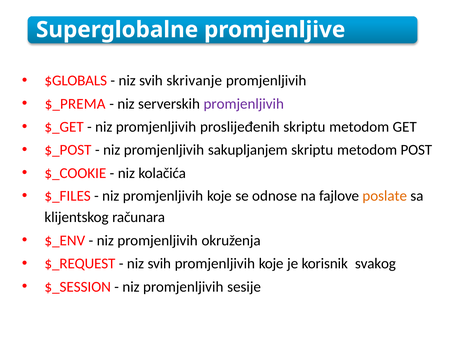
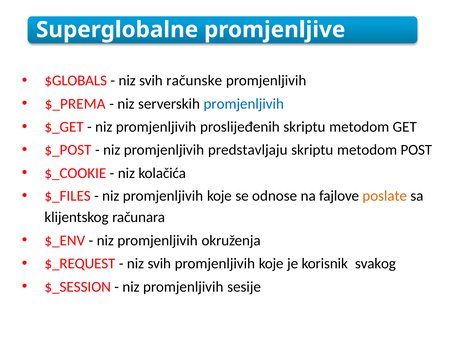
skrivanje: skrivanje -> računske (194, 81)
promjenljivih colour: purple -> blue (244, 104)
sakupljanjem: sakupljanjem -> predstavljaju (248, 150)
